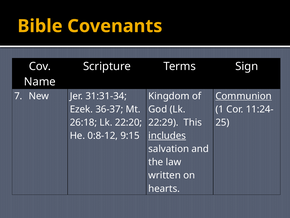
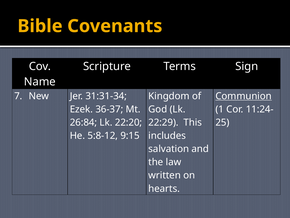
26:18: 26:18 -> 26:84 (83, 122)
0:8-12: 0:8-12 -> 5:8-12 (103, 135)
includes underline: present -> none (167, 135)
